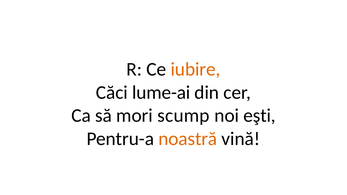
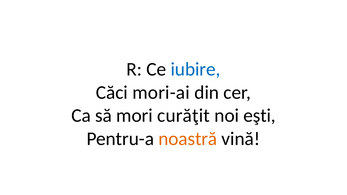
iubire colour: orange -> blue (196, 69)
lume-ai: lume-ai -> mori-ai (161, 93)
scump: scump -> curăţit (184, 116)
